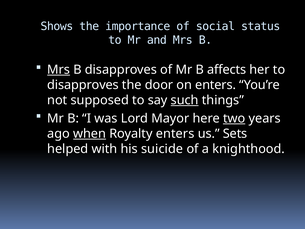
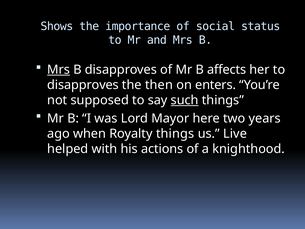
door: door -> then (159, 85)
two underline: present -> none (234, 118)
when underline: present -> none (90, 133)
Royalty enters: enters -> things (175, 133)
Sets: Sets -> Live (235, 133)
suicide: suicide -> actions (162, 149)
